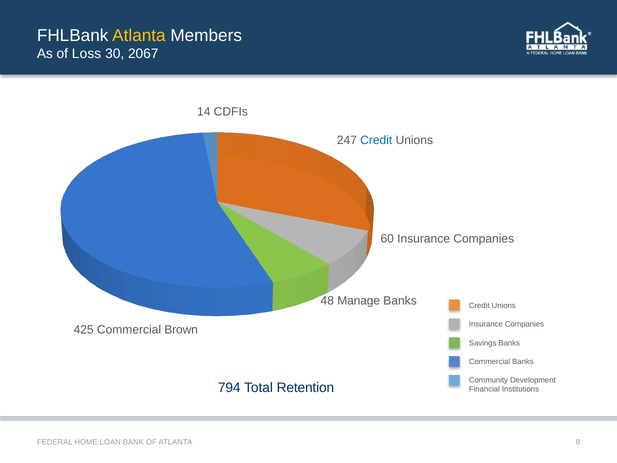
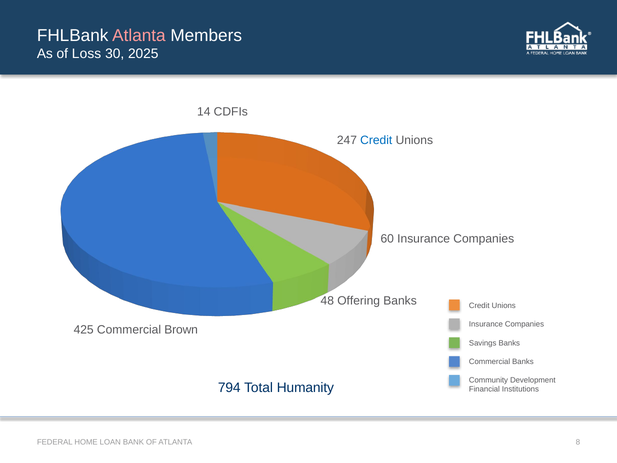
Atlanta colour: yellow -> pink (139, 36)
2067: 2067 -> 2025 (143, 54)
Manage: Manage -> Offering (359, 301)
Retention: Retention -> Humanity (305, 388)
